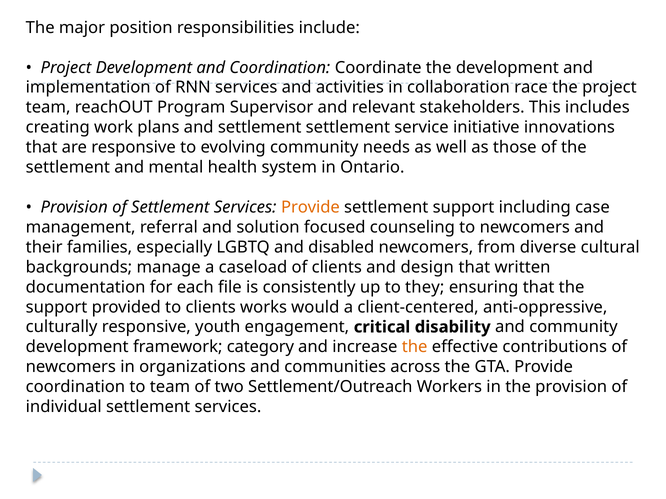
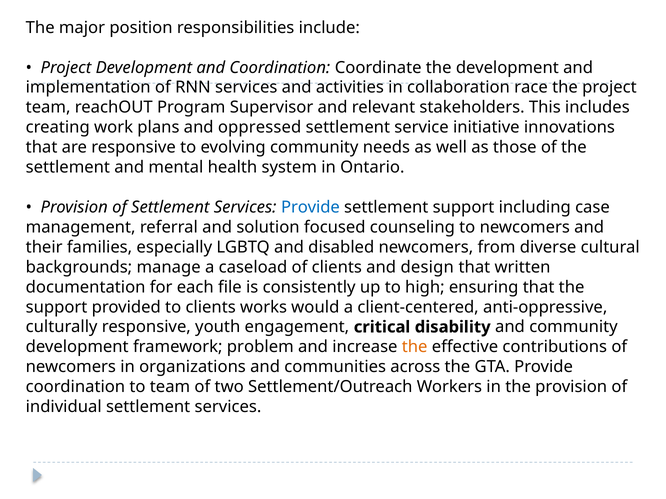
and settlement: settlement -> oppressed (260, 128)
Provide colour: orange -> blue (310, 207)
they: they -> high (425, 287)
category: category -> problem (260, 347)
